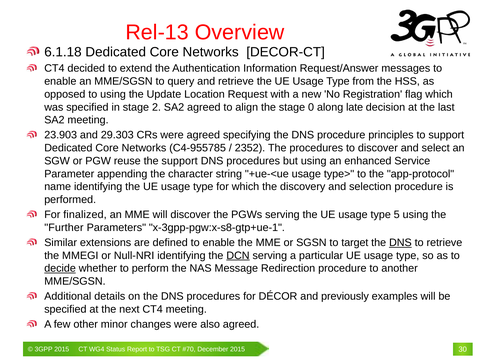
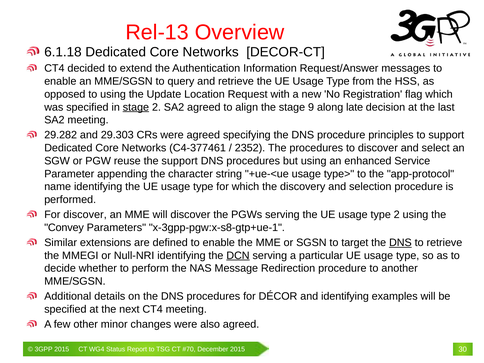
stage underline: none -> present (136, 107)
0: 0 -> 9 (311, 107)
23.903: 23.903 -> 29.282 (61, 135)
C4-955785: C4-955785 -> C4-377461 (198, 148)
For finalized: finalized -> discover (85, 215)
type 5: 5 -> 2 (397, 215)
Further: Further -> Convey (64, 228)
decide underline: present -> none (60, 268)
and previously: previously -> identifying (345, 296)
